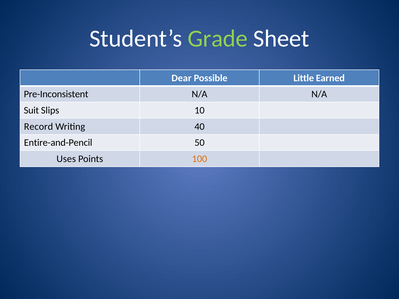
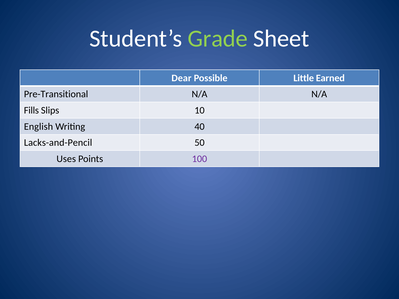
Pre-Inconsistent: Pre-Inconsistent -> Pre-Transitional (56, 94)
Suit: Suit -> Fills (31, 110)
Record: Record -> English (38, 127)
Entire-and-Pencil: Entire-and-Pencil -> Lacks-and-Pencil (58, 143)
100 colour: orange -> purple (199, 159)
